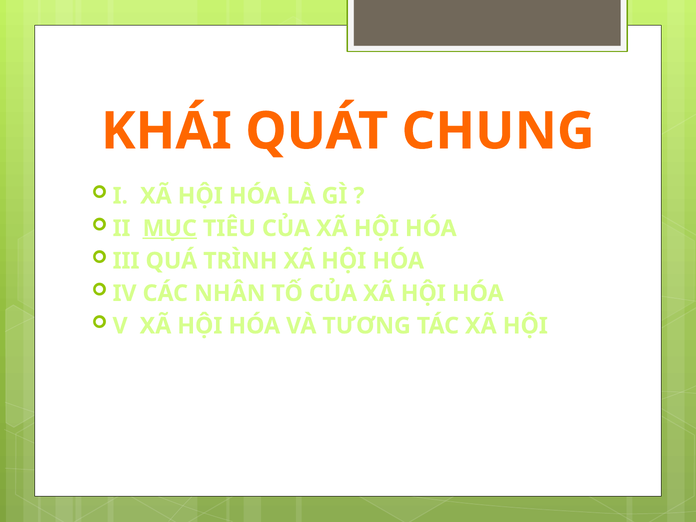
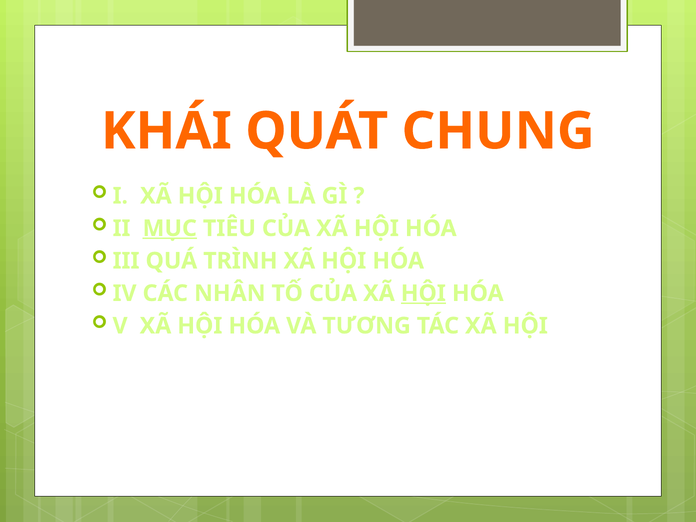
HỘI underline: none -> present (423, 293)
